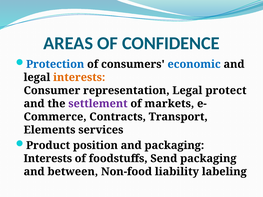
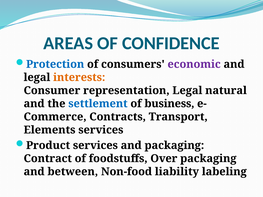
economic colour: blue -> purple (194, 64)
protect: protect -> natural (226, 91)
settlement colour: purple -> blue (98, 104)
markets: markets -> business (169, 104)
Product position: position -> services (95, 146)
Interests: Interests -> Contract (48, 159)
Send: Send -> Over (164, 159)
